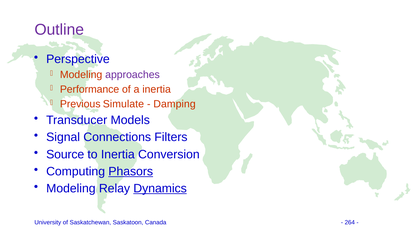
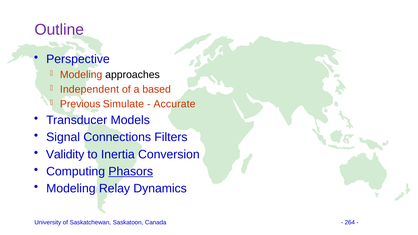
approaches colour: purple -> black (132, 75)
Performance: Performance -> Independent (89, 90)
a inertia: inertia -> based (157, 90)
Damping: Damping -> Accurate (175, 104)
Source: Source -> Validity (65, 154)
Dynamics underline: present -> none (160, 189)
